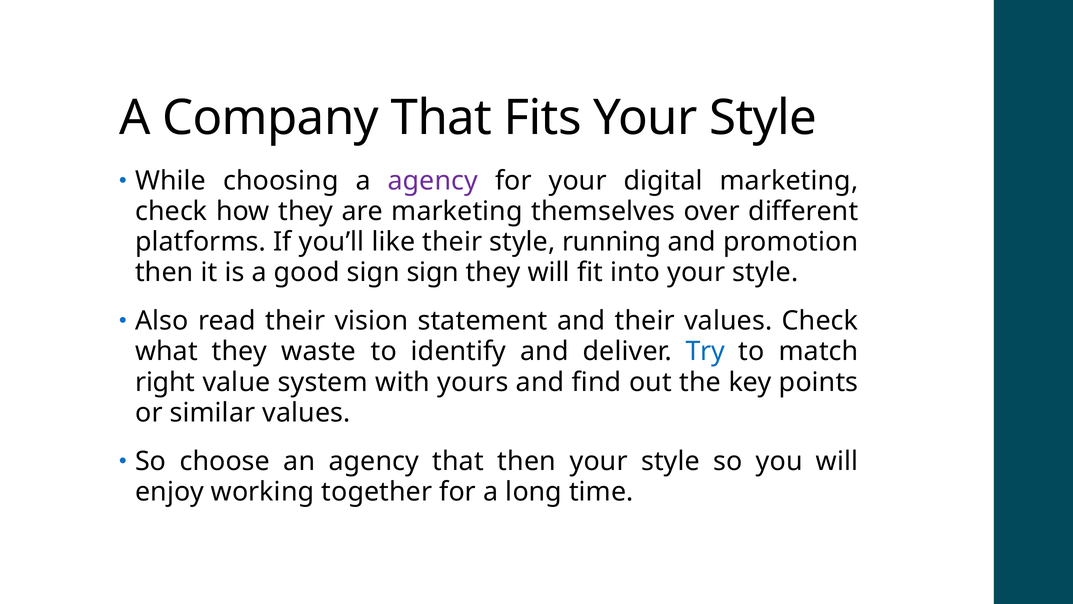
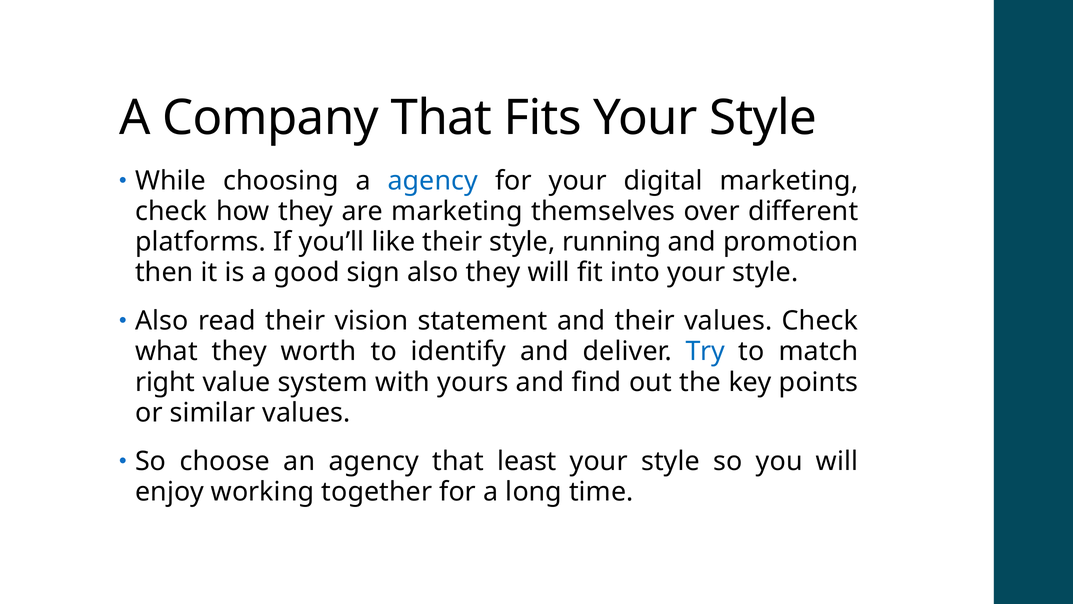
agency colour: purple -> blue (433, 181)
sign sign: sign -> also (433, 272)
waste: waste -> worth (319, 351)
that then: then -> least (527, 461)
